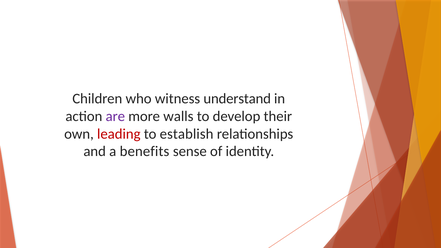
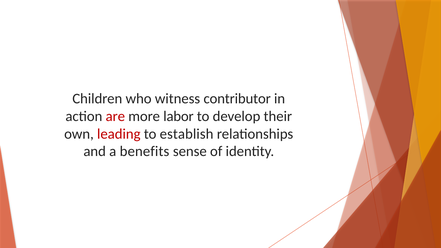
understand: understand -> contributor (237, 99)
are colour: purple -> red (115, 116)
walls: walls -> labor (178, 116)
